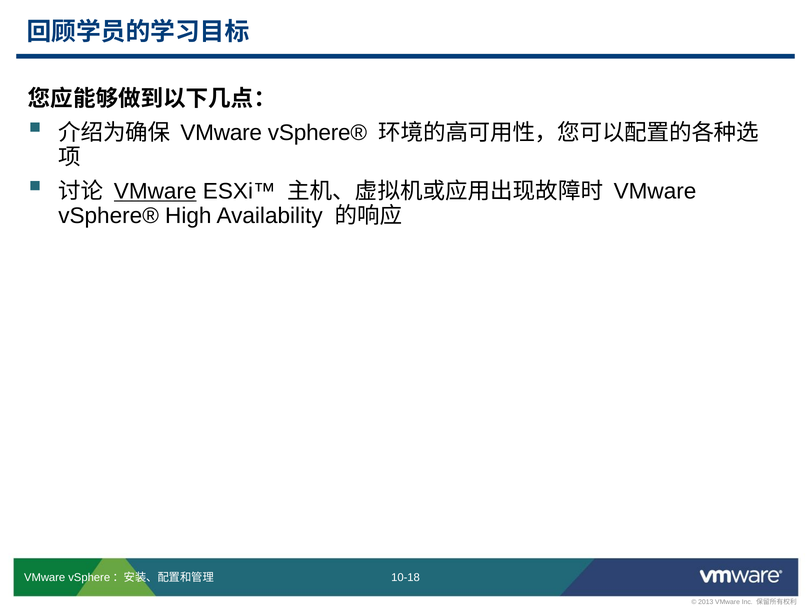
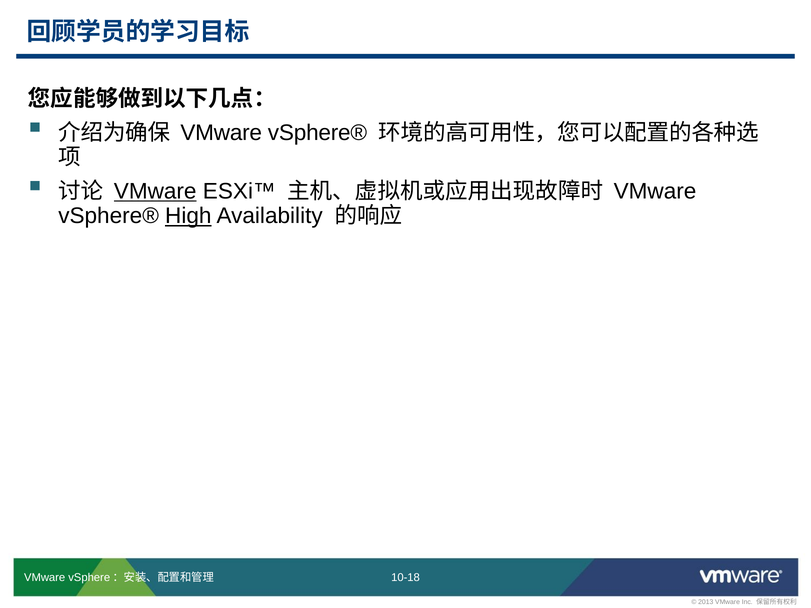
High underline: none -> present (188, 216)
